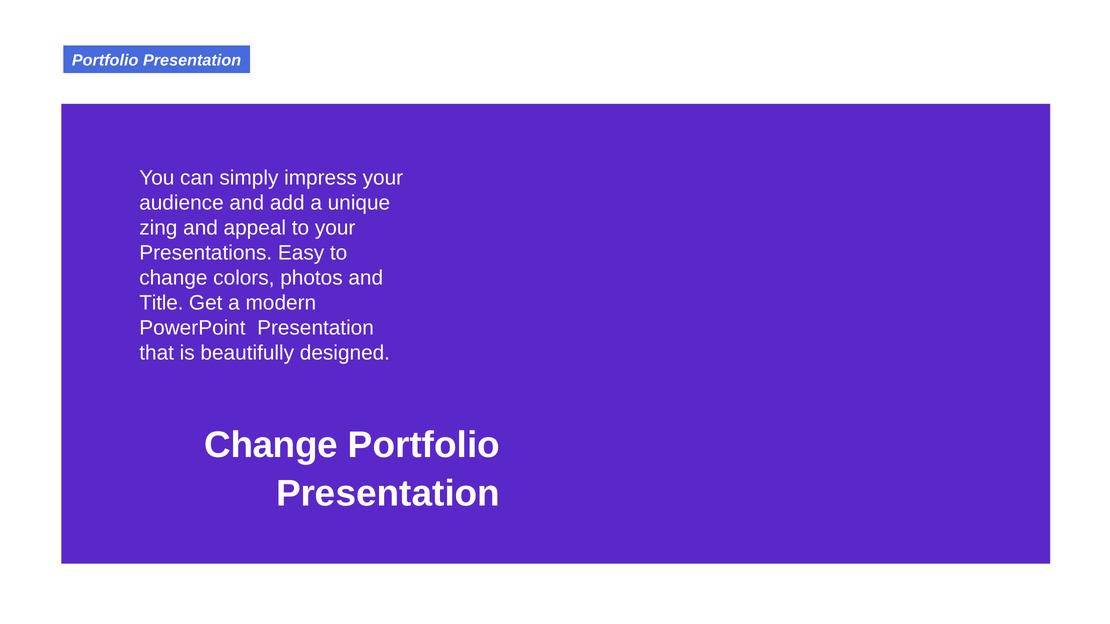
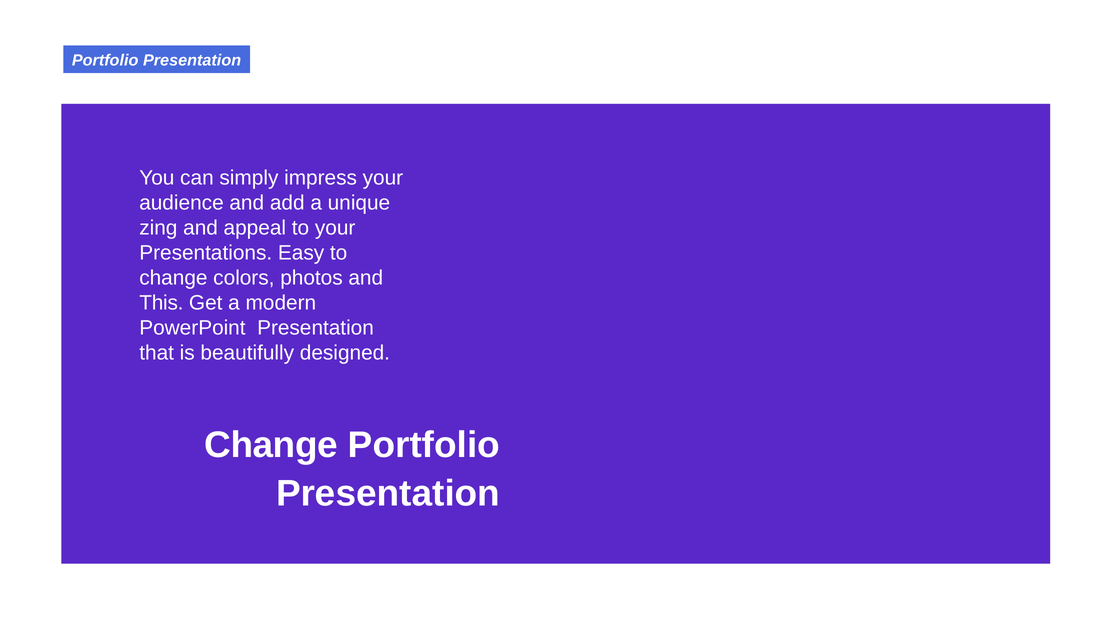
Title: Title -> This (161, 303)
